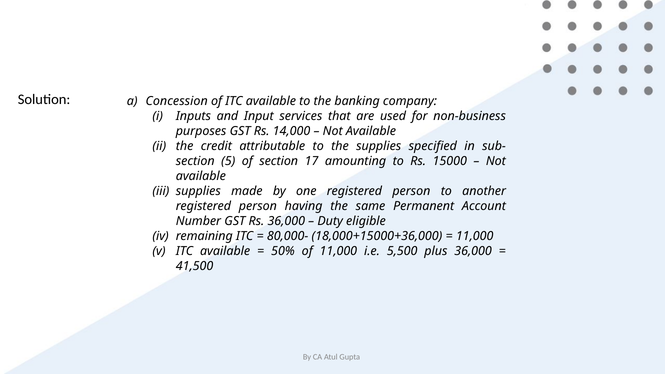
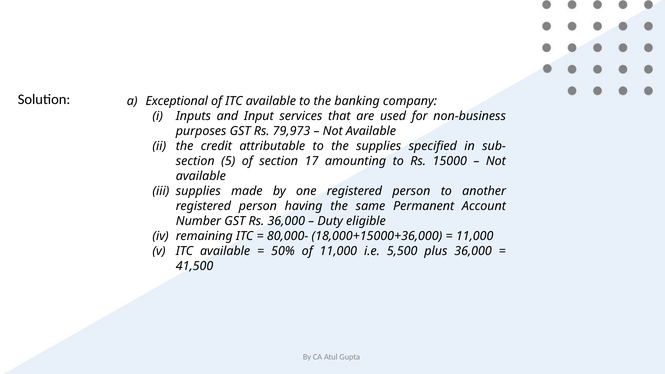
Concession: Concession -> Exceptional (177, 101)
14,000: 14,000 -> 79,973 (291, 131)
